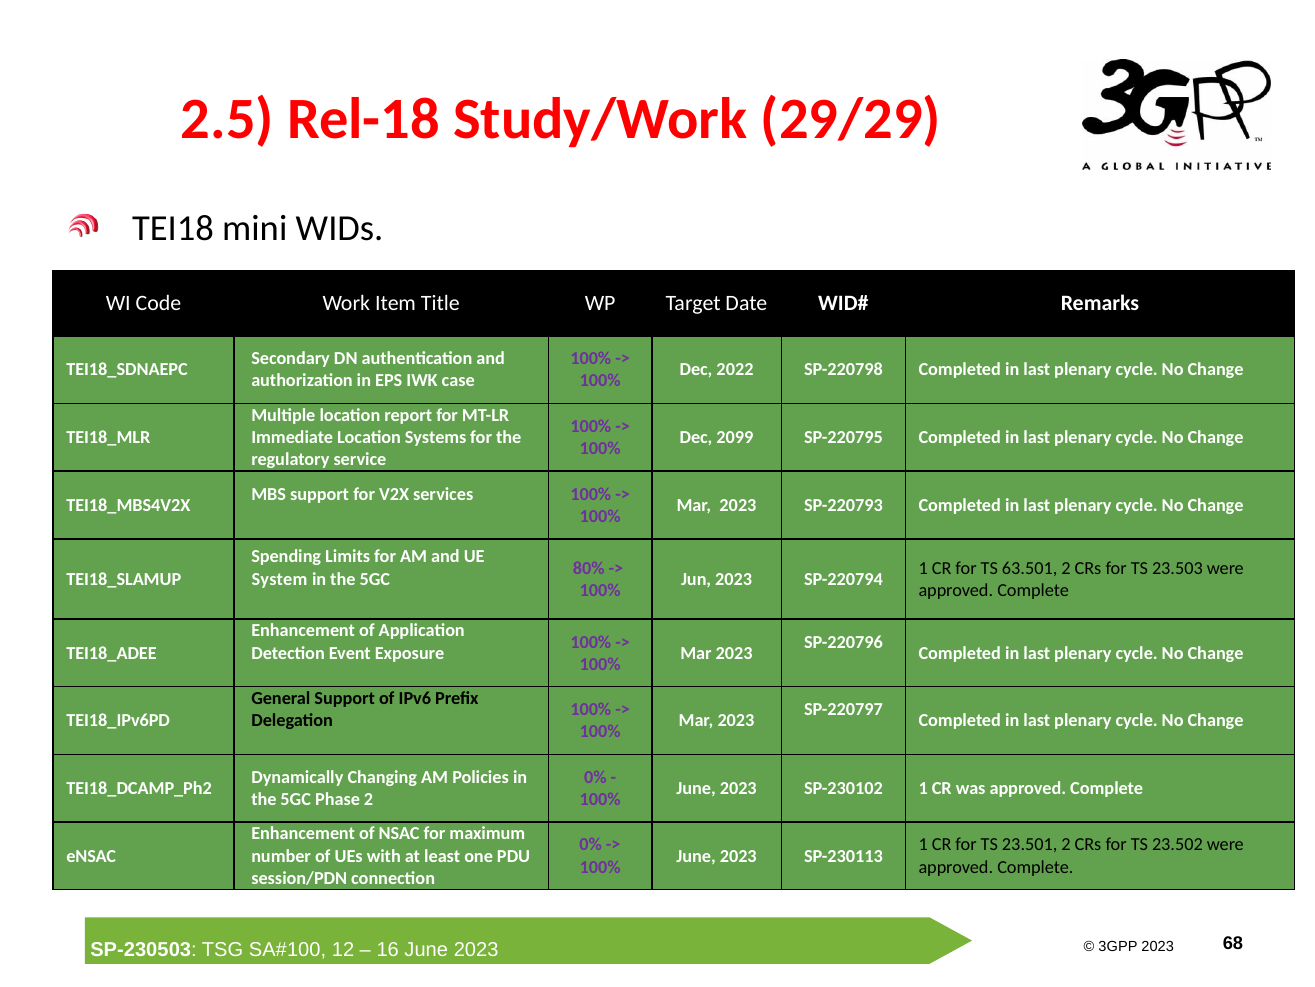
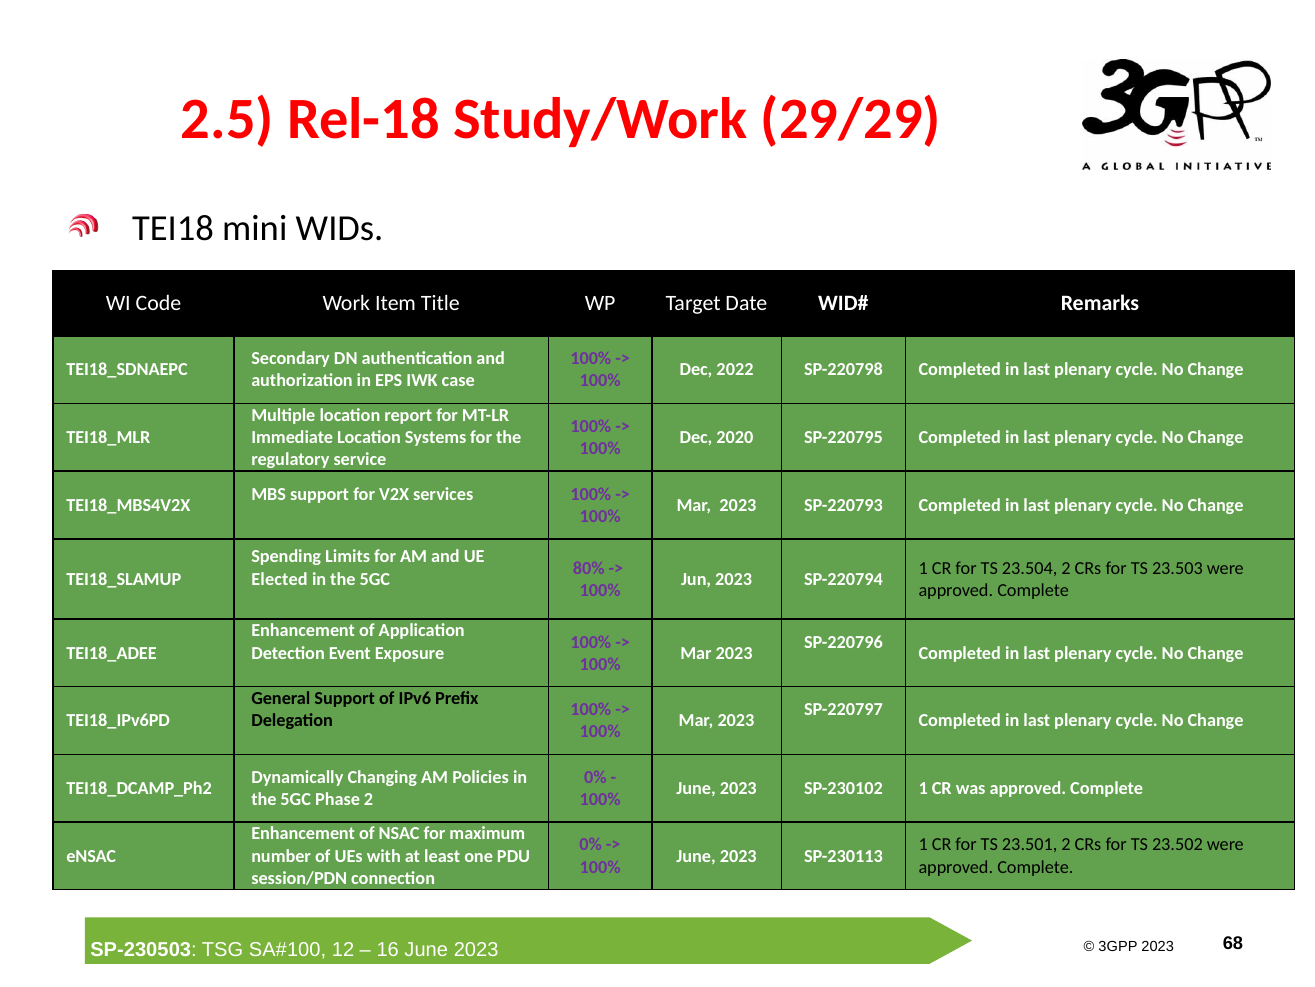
2099: 2099 -> 2020 (735, 437)
63.501: 63.501 -> 23.504 (1030, 568)
System: System -> Elected (280, 579)
